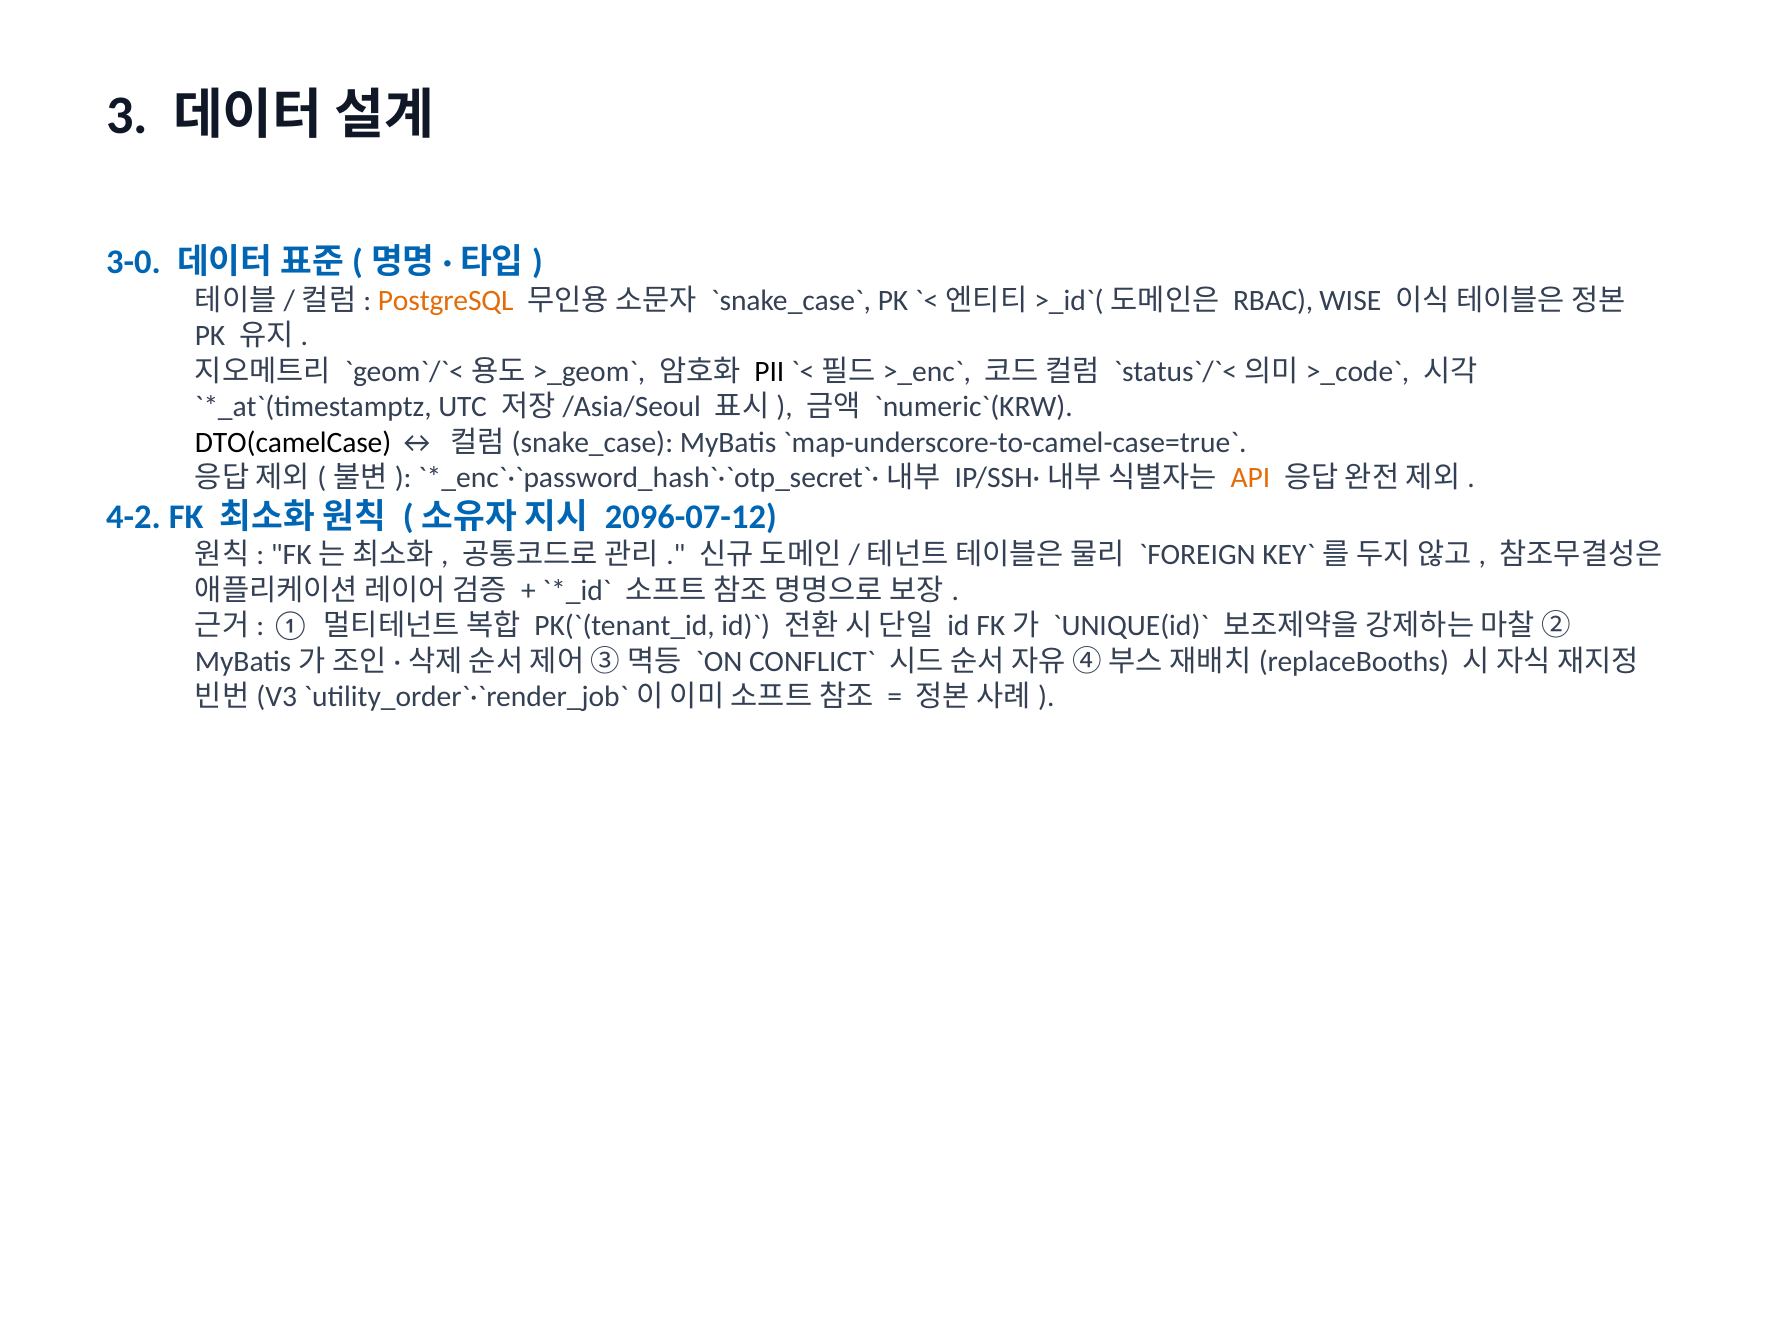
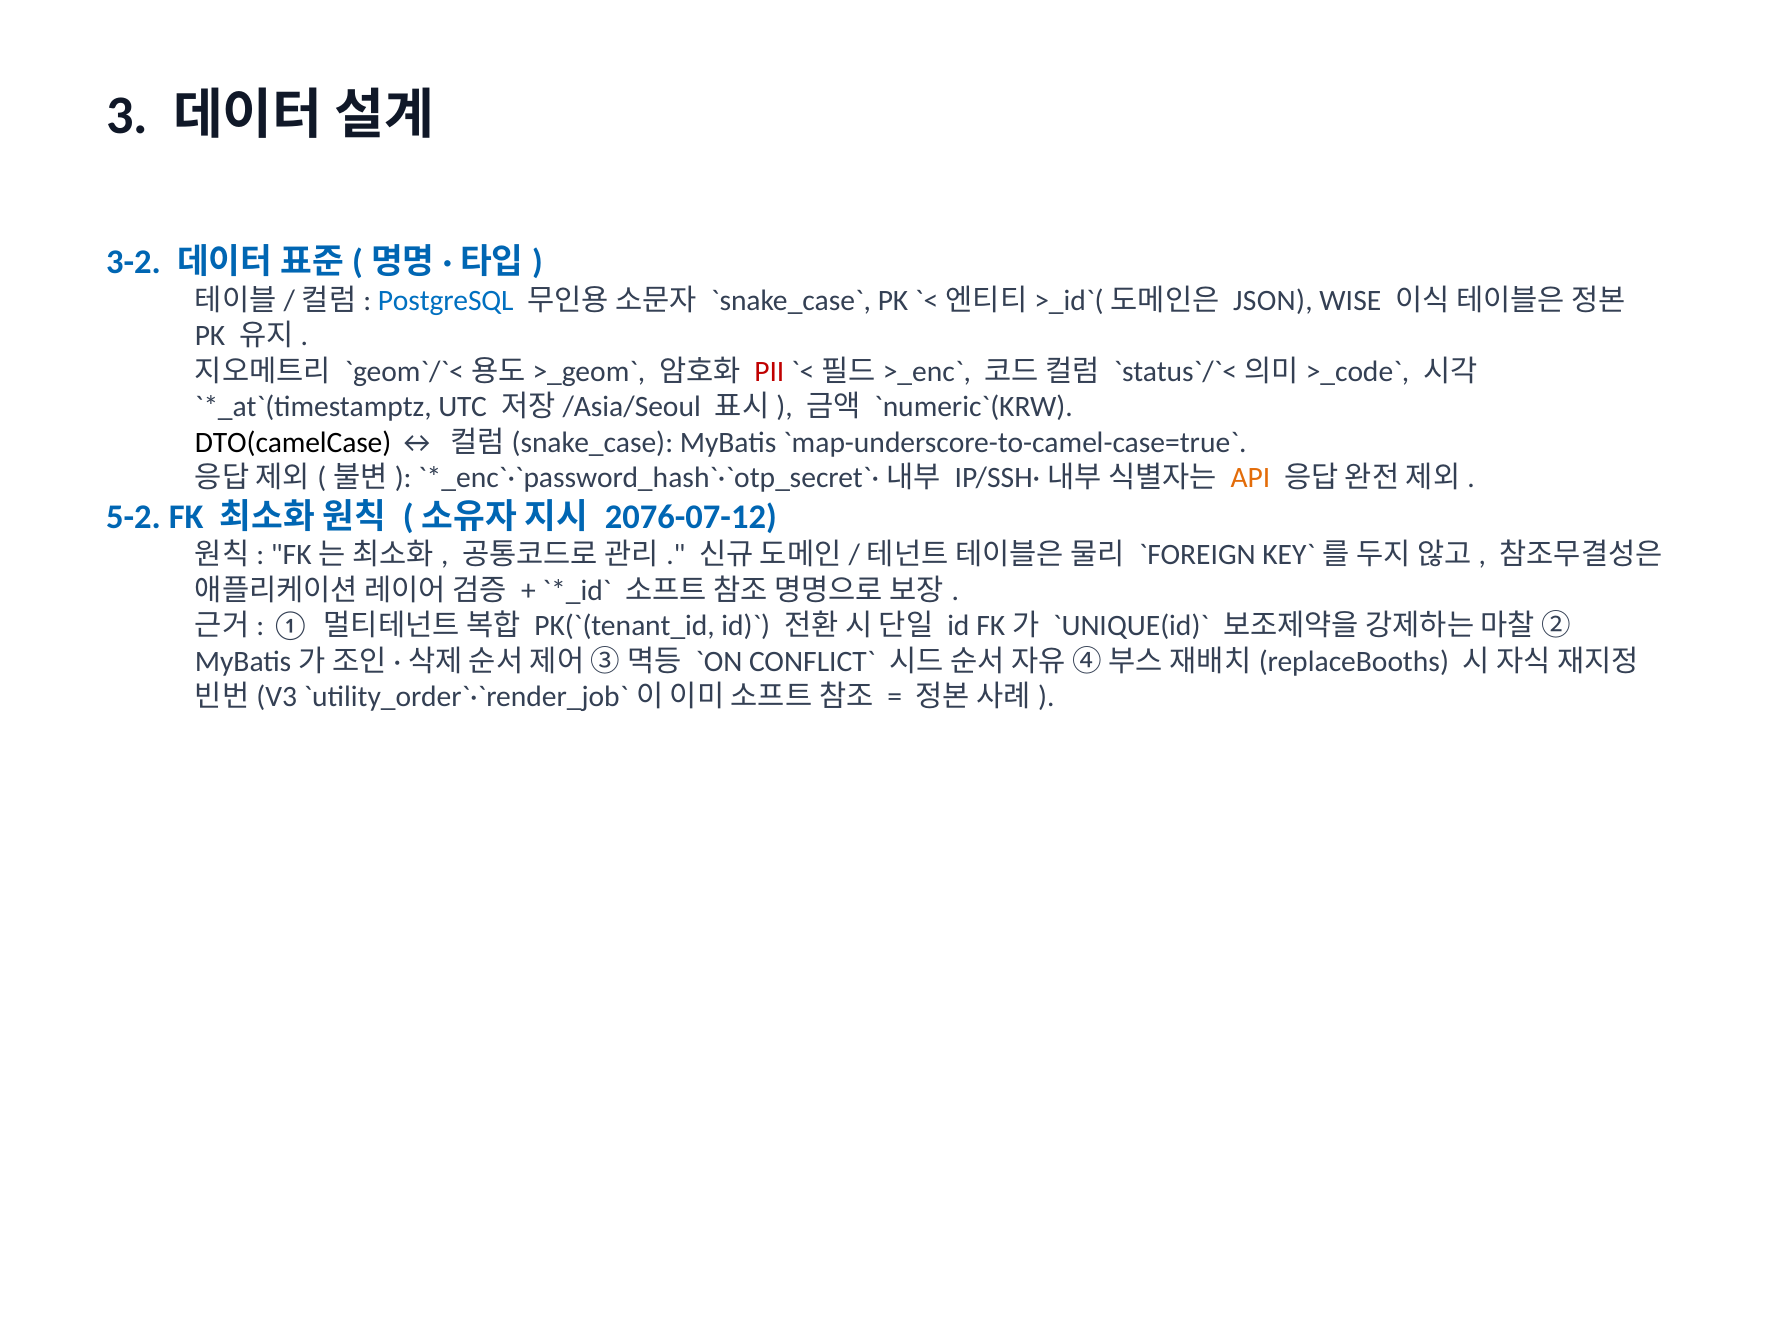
3-0: 3-0 -> 3-2 (134, 263)
PostgreSQL colour: orange -> blue (446, 301)
RBAC: RBAC -> JSON (1273, 301)
PII colour: black -> red (769, 372)
4-2: 4-2 -> 5-2 (134, 517)
2096-07-12: 2096-07-12 -> 2076-07-12 (691, 517)
